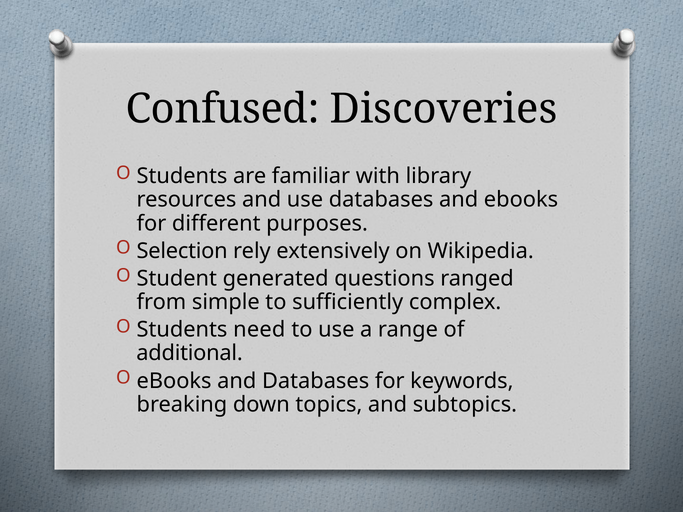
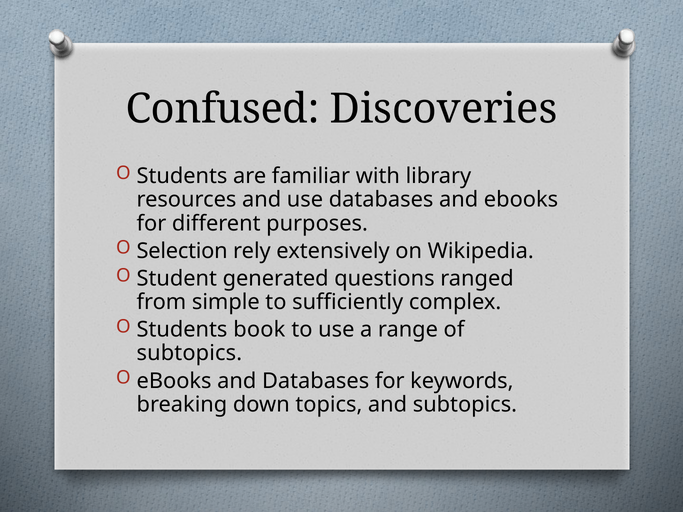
need: need -> book (259, 330)
additional: additional -> subtopics (189, 353)
